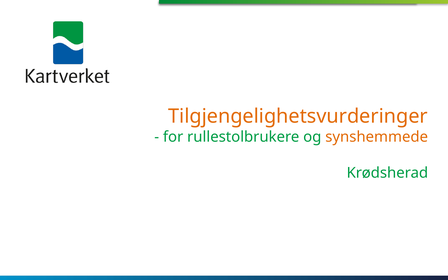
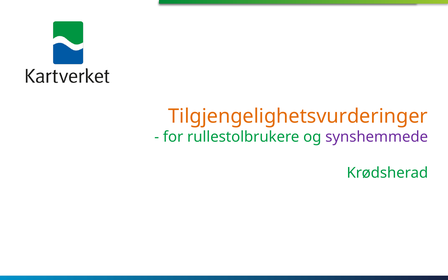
synshemmede colour: orange -> purple (377, 137)
